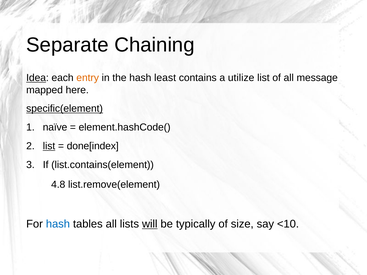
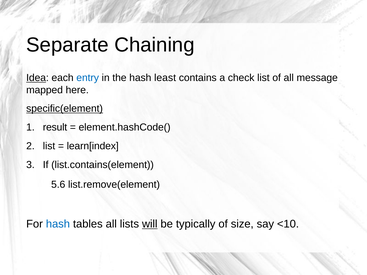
entry colour: orange -> blue (88, 78)
utilize: utilize -> check (241, 78)
naïve: naïve -> result (55, 127)
list underline: present -> none (49, 146)
done[index: done[index -> learn[index (93, 146)
4.8: 4.8 -> 5.6 (58, 185)
